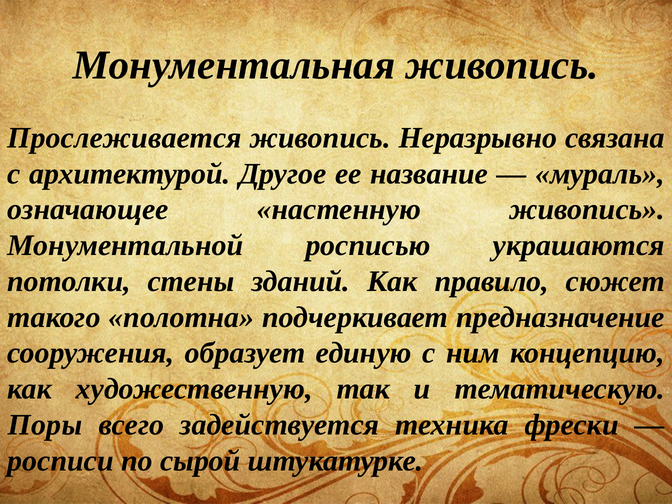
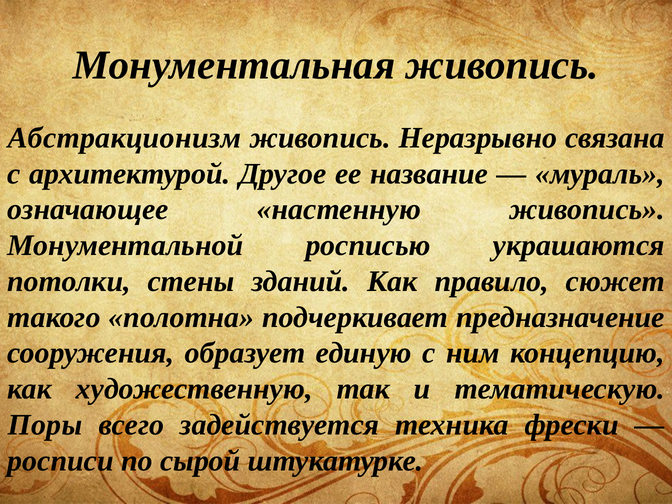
Прослеживается: Прослеживается -> Абстракционизм (125, 138)
